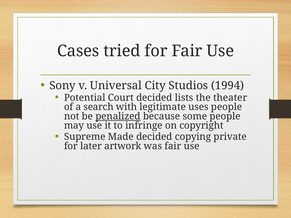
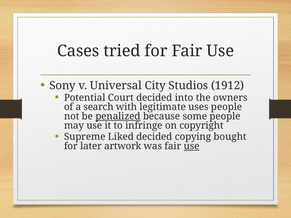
1994: 1994 -> 1912 (228, 86)
lists: lists -> into (184, 98)
theater: theater -> owners (230, 98)
Made: Made -> Liked (121, 137)
private: private -> bought (230, 137)
use underline: none -> present (192, 146)
